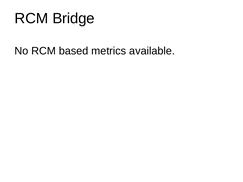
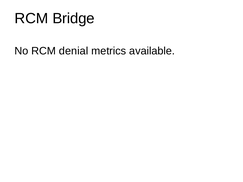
based: based -> denial (74, 51)
